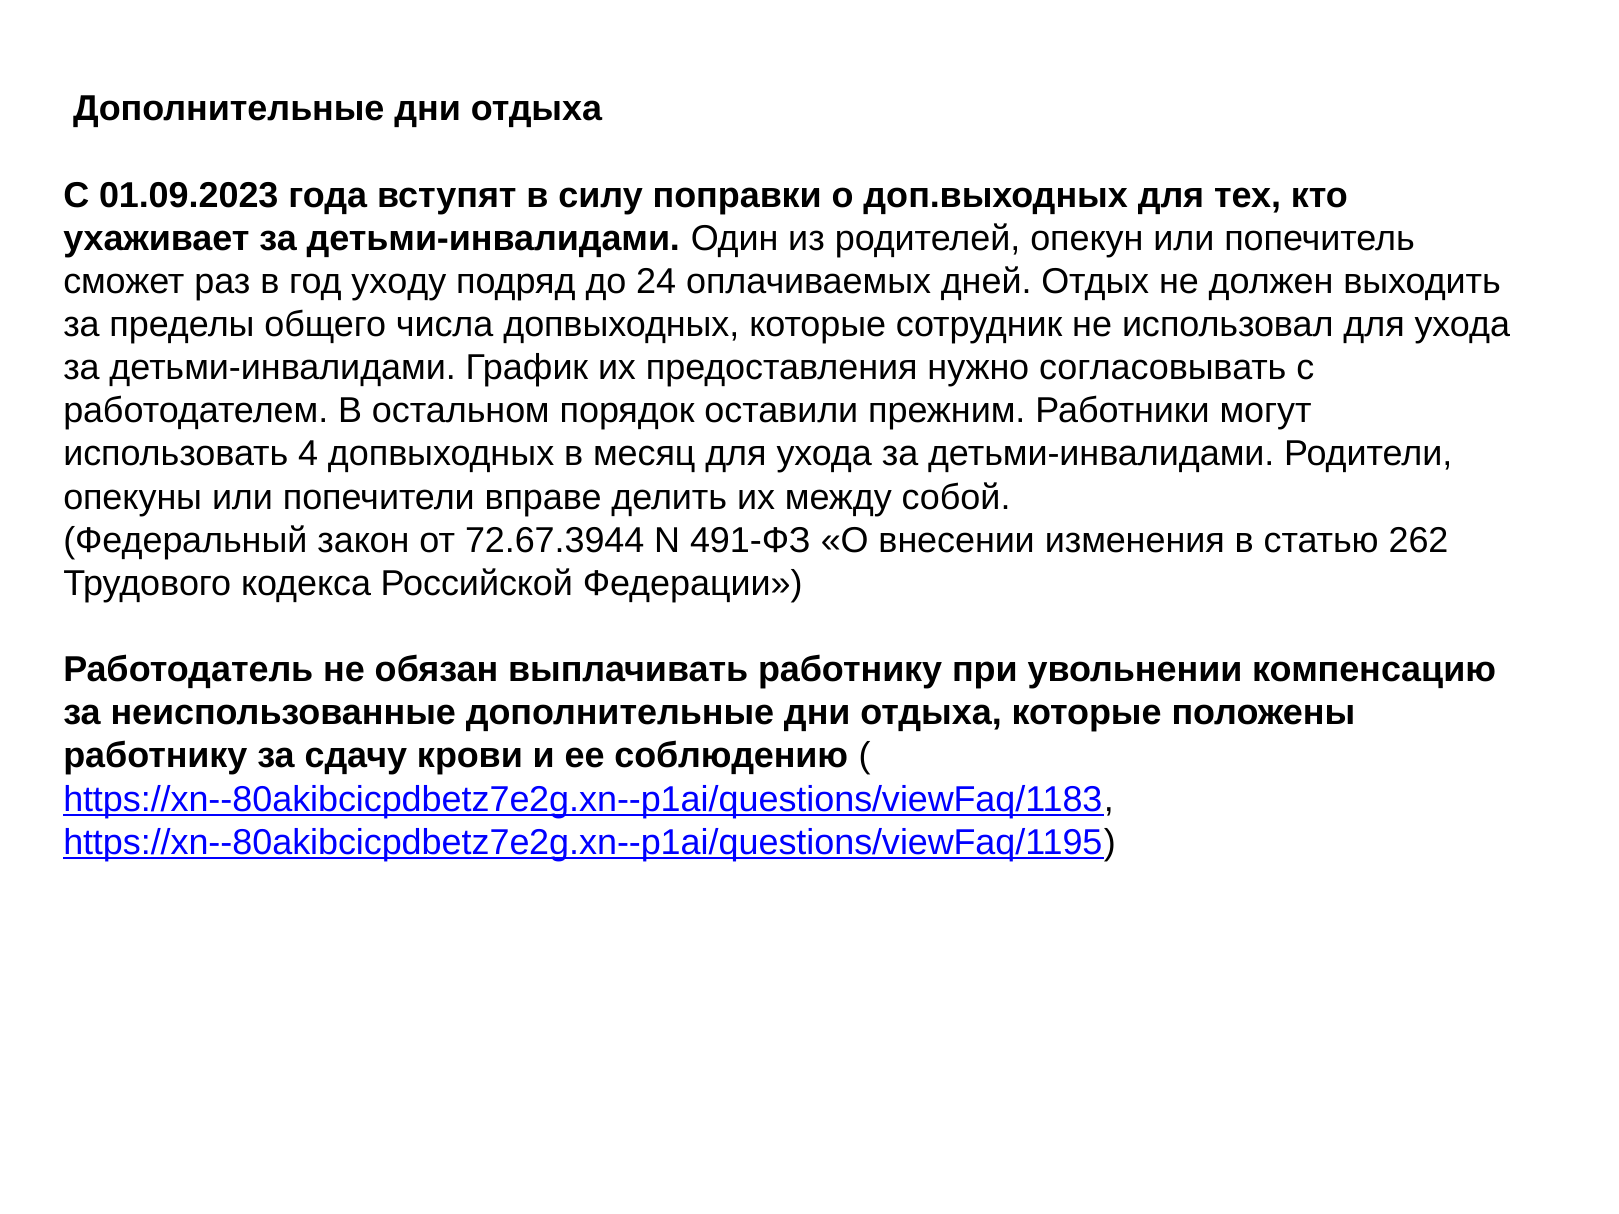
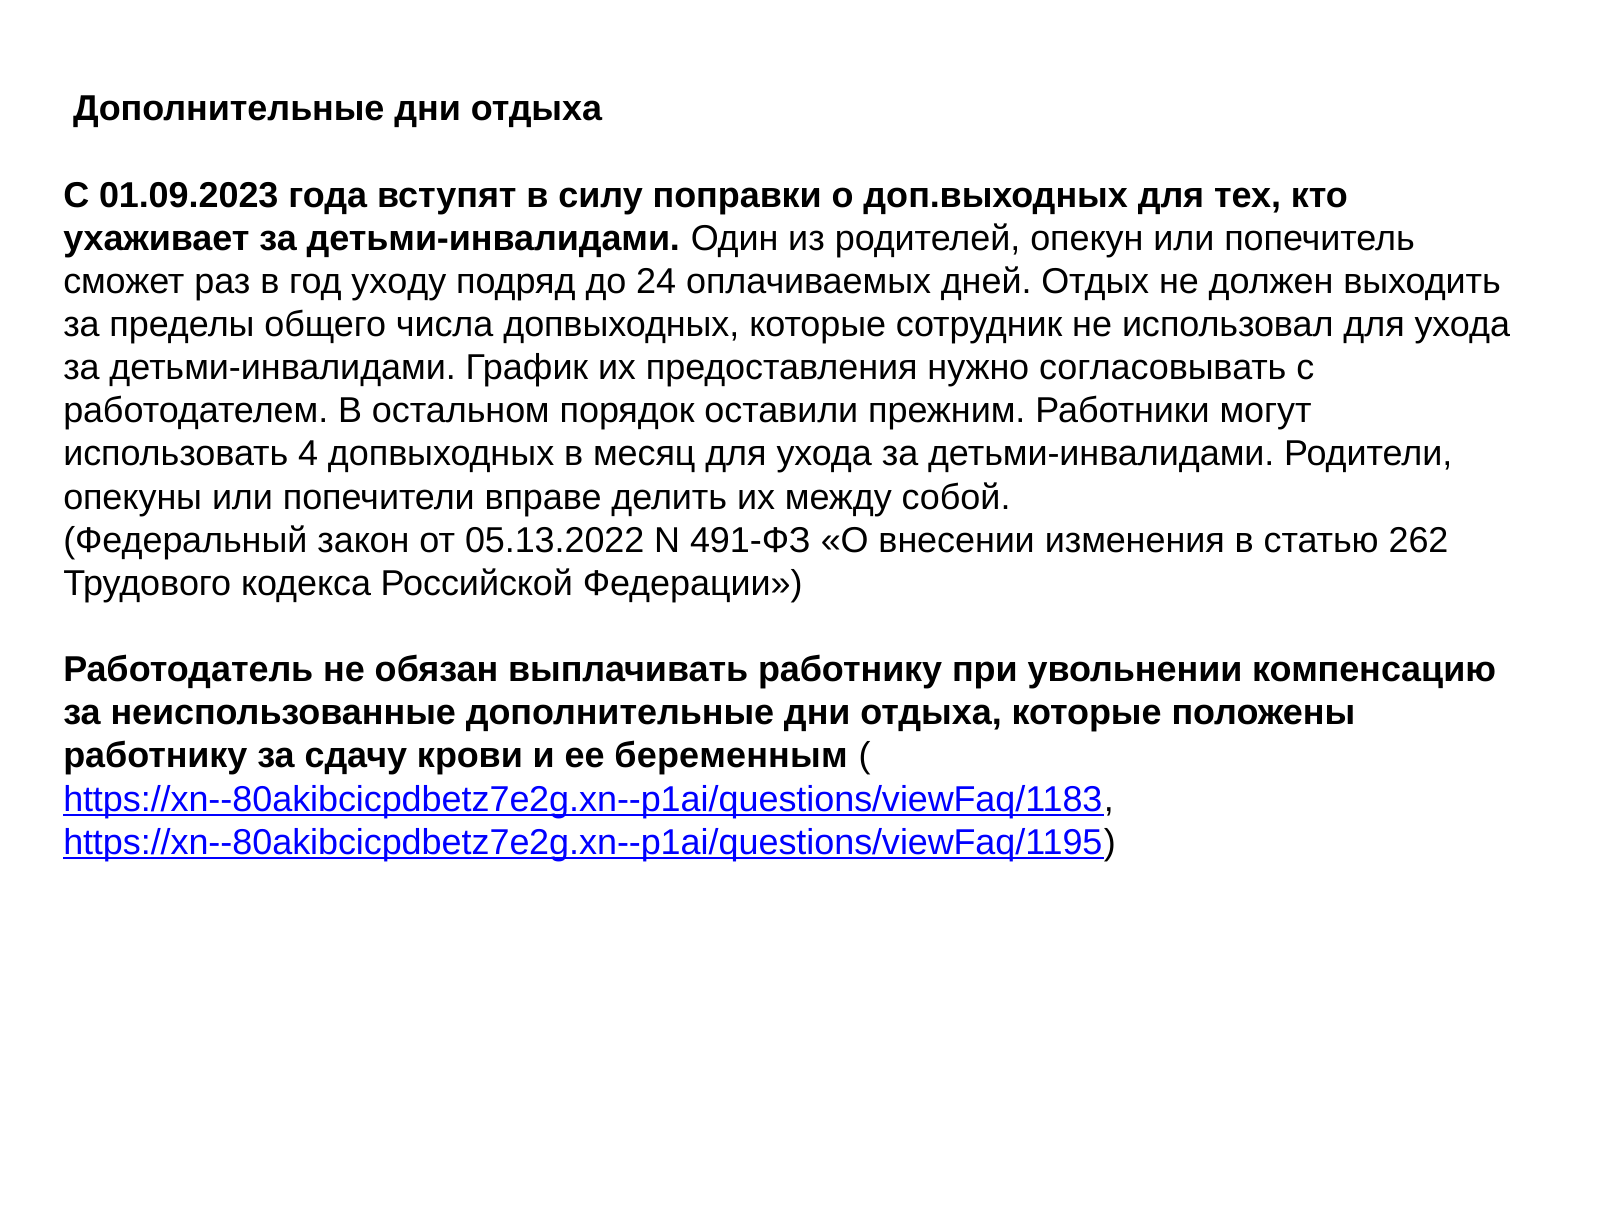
72.67.3944: 72.67.3944 -> 05.13.2022 (555, 541)
соблюдению: соблюдению -> беременным (731, 756)
